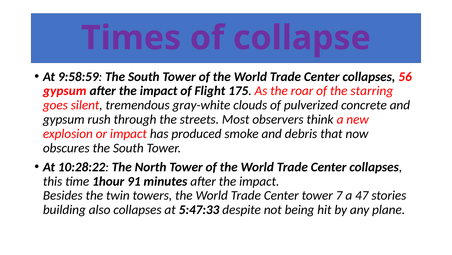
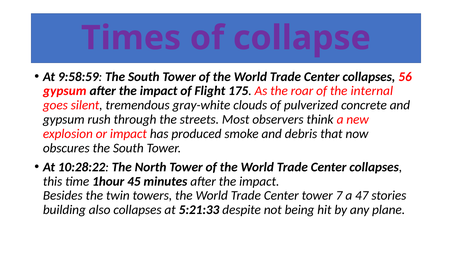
starring: starring -> internal (372, 91)
91: 91 -> 45 (134, 181)
5:47:33: 5:47:33 -> 5:21:33 (199, 209)
